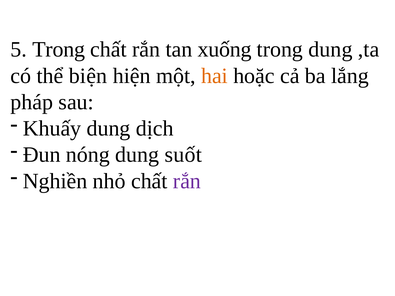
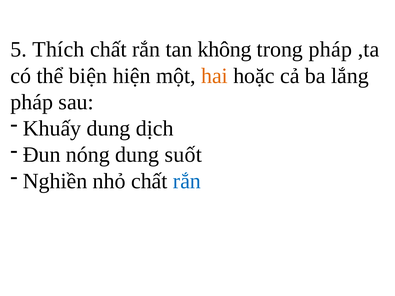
5 Trong: Trong -> Thích (58, 50)
xuống: xuống -> không (225, 50)
trong dung: dung -> pháp (330, 50)
rắn colour: purple -> blue (187, 181)
